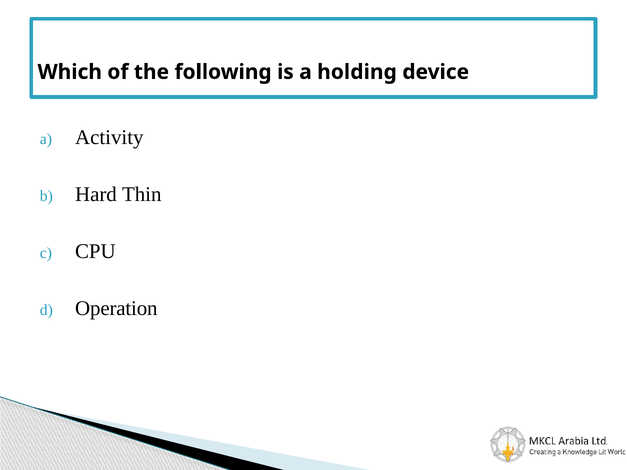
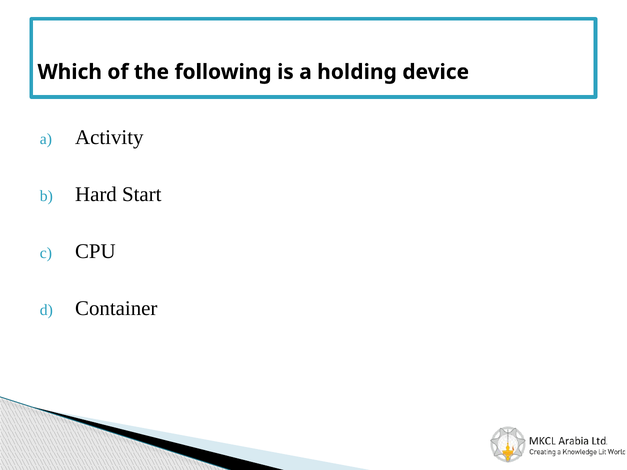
Thin: Thin -> Start (142, 194)
Operation: Operation -> Container (116, 309)
